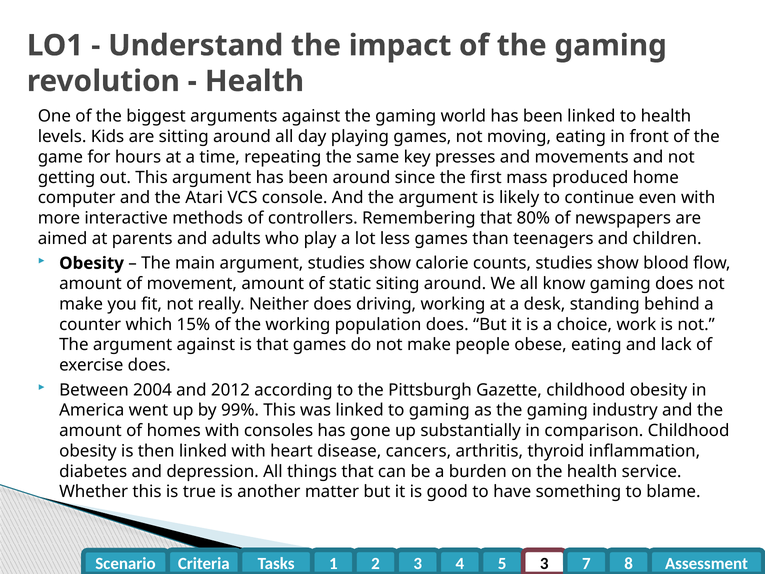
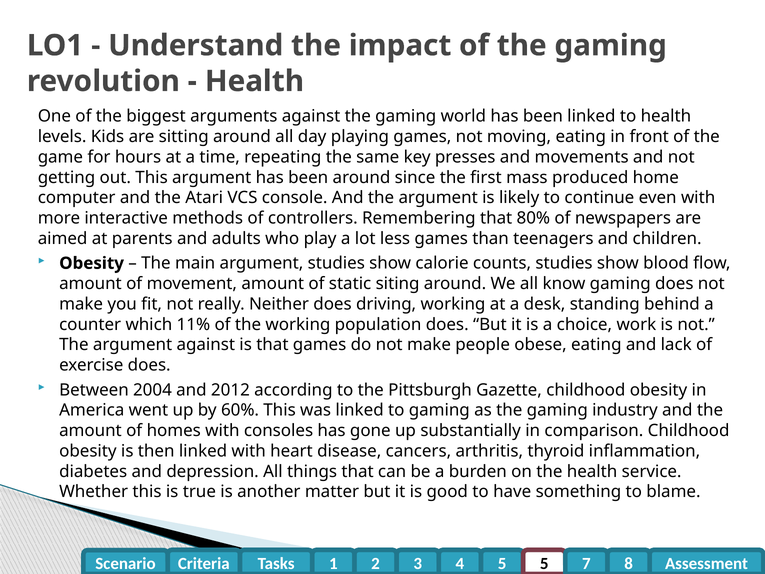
15%: 15% -> 11% (193, 324)
99%: 99% -> 60% (240, 410)
5 3: 3 -> 5 (544, 563)
